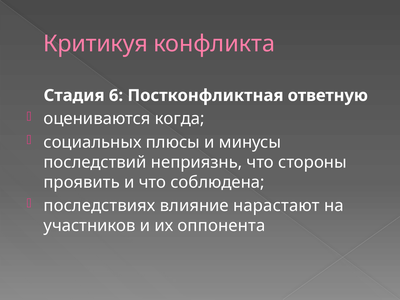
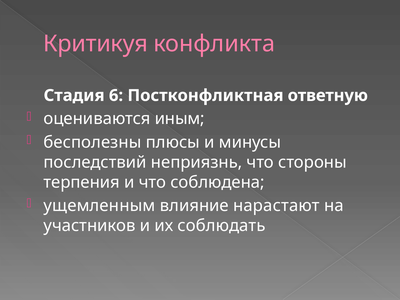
когда: когда -> иным (180, 119)
социальных: социальных -> бесполезны (93, 142)
проявить: проявить -> терпения (82, 182)
последствиях: последствиях -> ущемленным (99, 206)
оппонента: оппонента -> соблюдать (222, 226)
